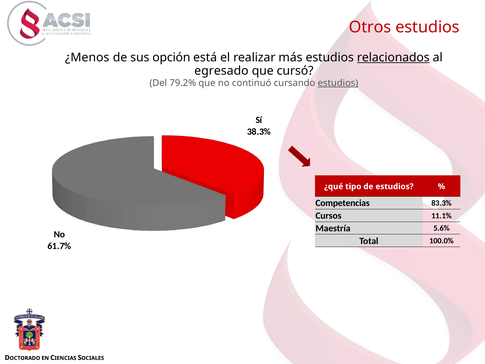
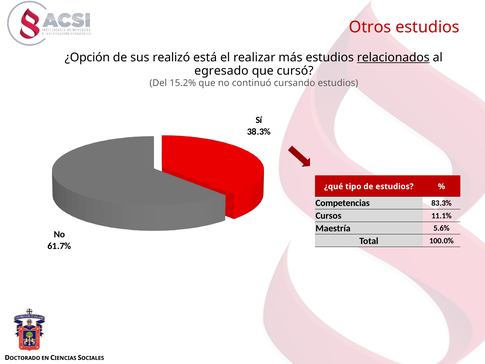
¿Menos: ¿Menos -> ¿Opción (87, 57)
opción: opción -> realizó (171, 57)
79.2%: 79.2% -> 15.2% (183, 83)
estudios underline: present -> none (338, 83)
